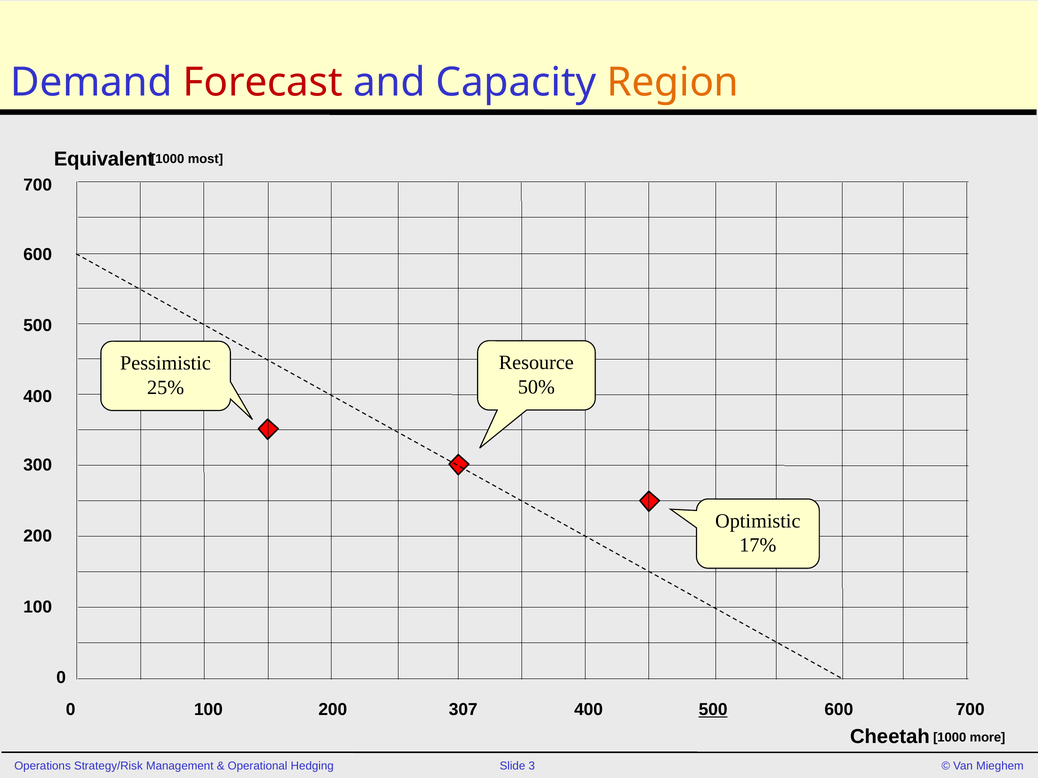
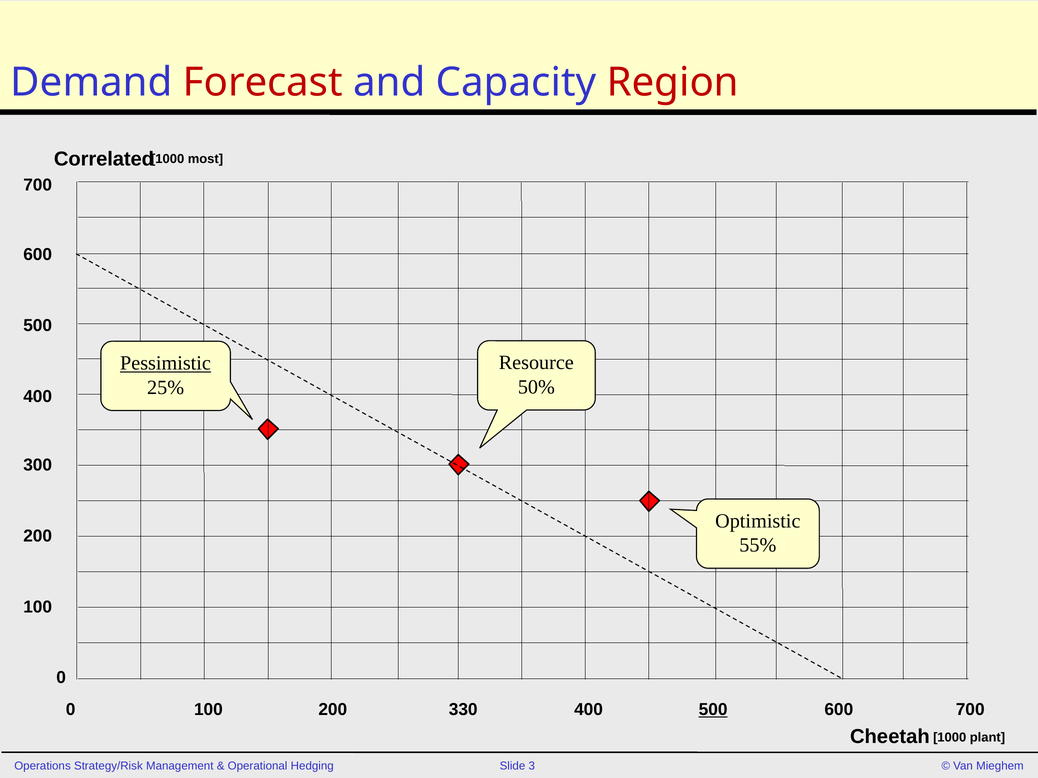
Region colour: orange -> red (673, 83)
Equivalent: Equivalent -> Correlated (104, 159)
Pessimistic underline: none -> present (165, 363)
17%: 17% -> 55% (758, 546)
307: 307 -> 330 (463, 710)
more: more -> plant (987, 738)
